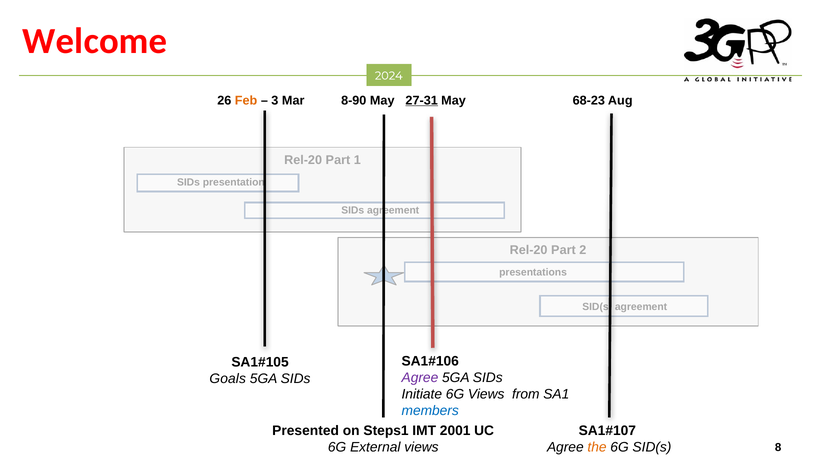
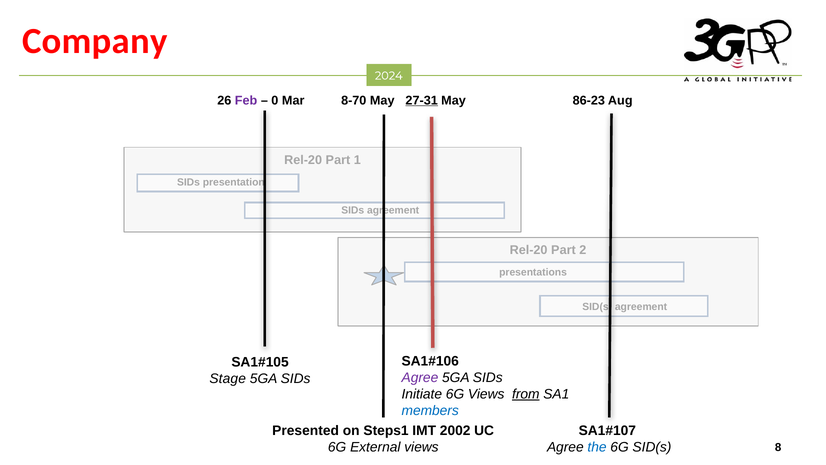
Welcome: Welcome -> Company (95, 41)
Feb colour: orange -> purple (246, 100)
3: 3 -> 0 (275, 100)
8-90: 8-90 -> 8-70 (354, 100)
68-23: 68-23 -> 86-23 (589, 100)
Goals: Goals -> Stage (228, 379)
from underline: none -> present (526, 394)
2001: 2001 -> 2002 (455, 430)
the colour: orange -> blue (597, 447)
